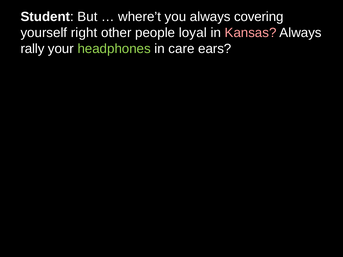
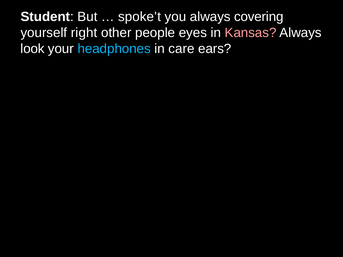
where’t: where’t -> spoke’t (140, 17)
loyal: loyal -> eyes (193, 33)
rally: rally -> look (32, 49)
headphones colour: light green -> light blue (114, 49)
